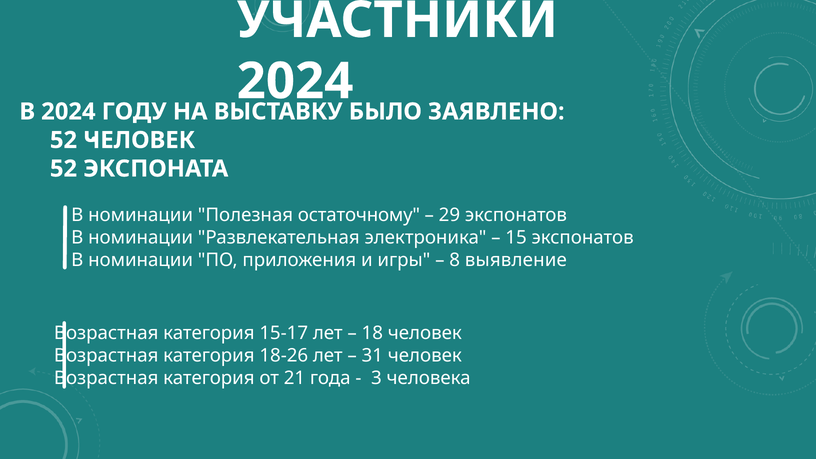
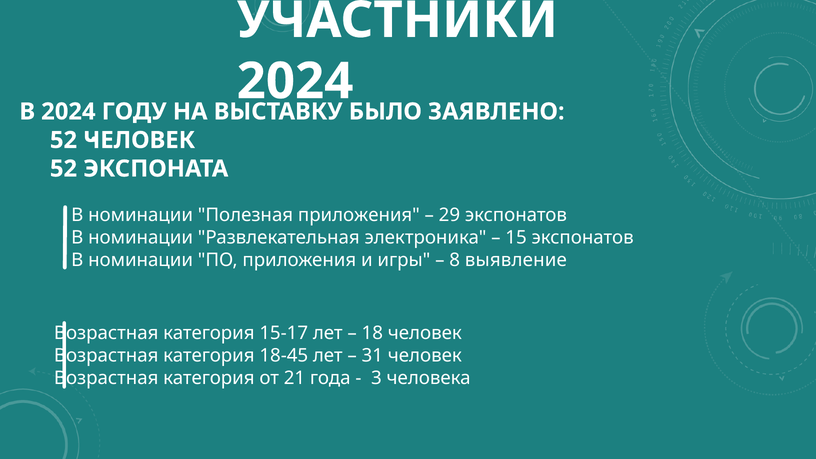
Полезная остаточному: остаточному -> приложения (359, 215)
18-26: 18-26 -> 18-45 (284, 356)
